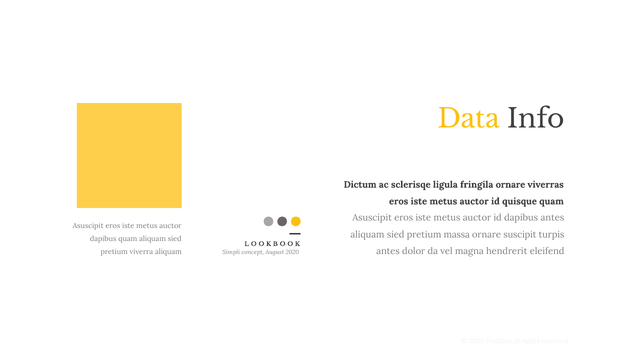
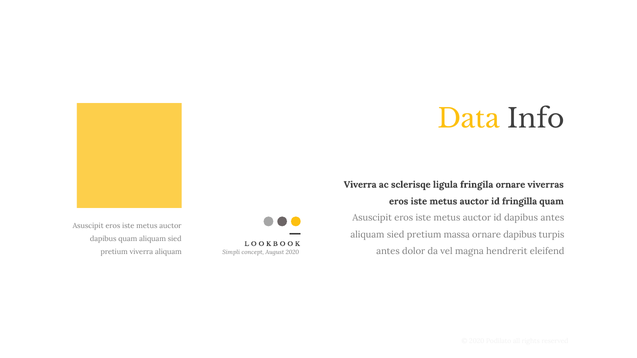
Dictum: Dictum -> Viverra (360, 185)
quisque: quisque -> fringilla (520, 201)
ornare suscipit: suscipit -> dapibus (520, 235)
